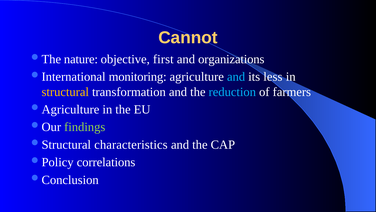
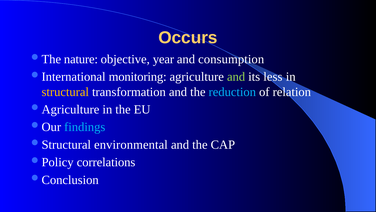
Cannot: Cannot -> Occurs (188, 38)
first: first -> year (163, 59)
organizations: organizations -> consumption (231, 59)
and colour: light blue -> light green (236, 77)
farmers: farmers -> relation (292, 92)
findings colour: light green -> light blue (85, 127)
characteristics: characteristics -> environmental (131, 144)
